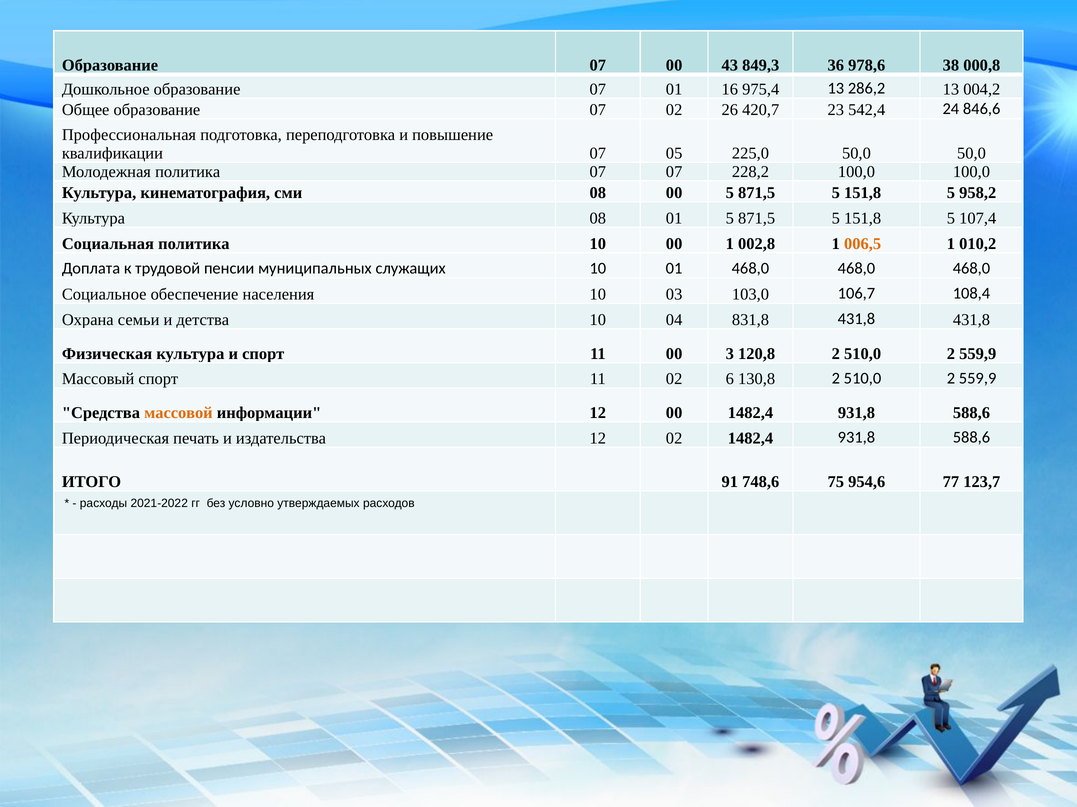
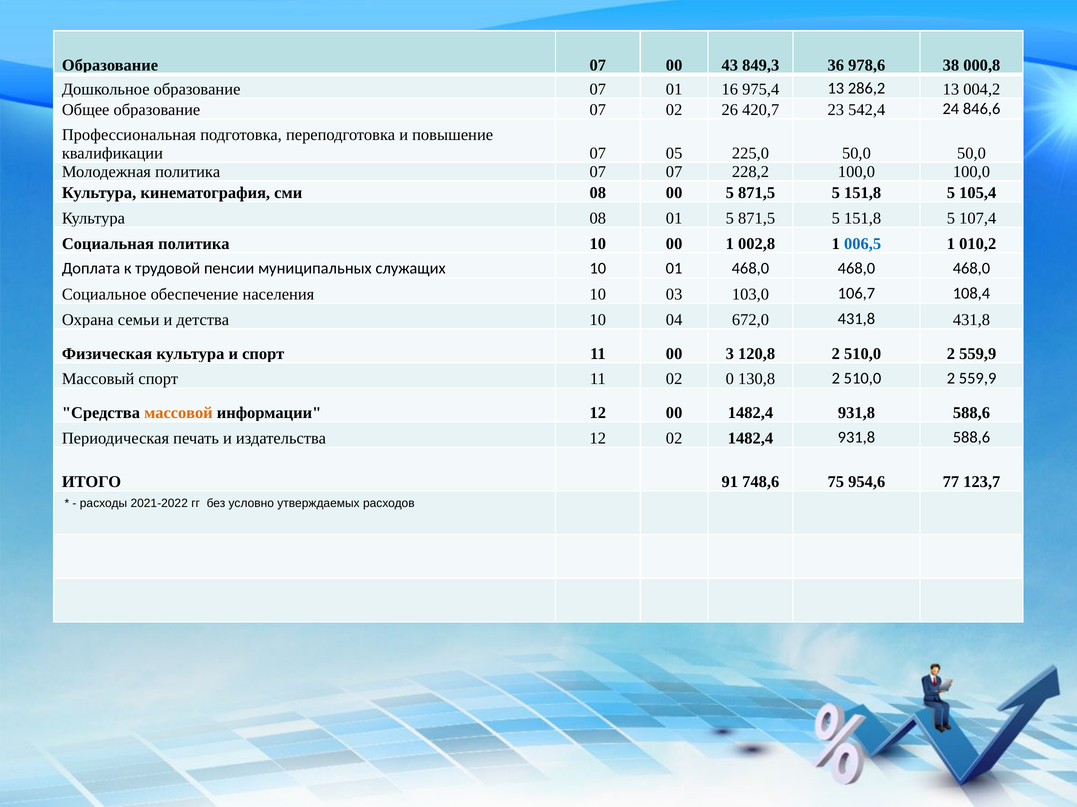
958,2: 958,2 -> 105,4 (978, 193)
006,5 colour: orange -> blue (863, 244)
831,8: 831,8 -> 672,0 (750, 320)
6: 6 -> 0 (730, 379)
